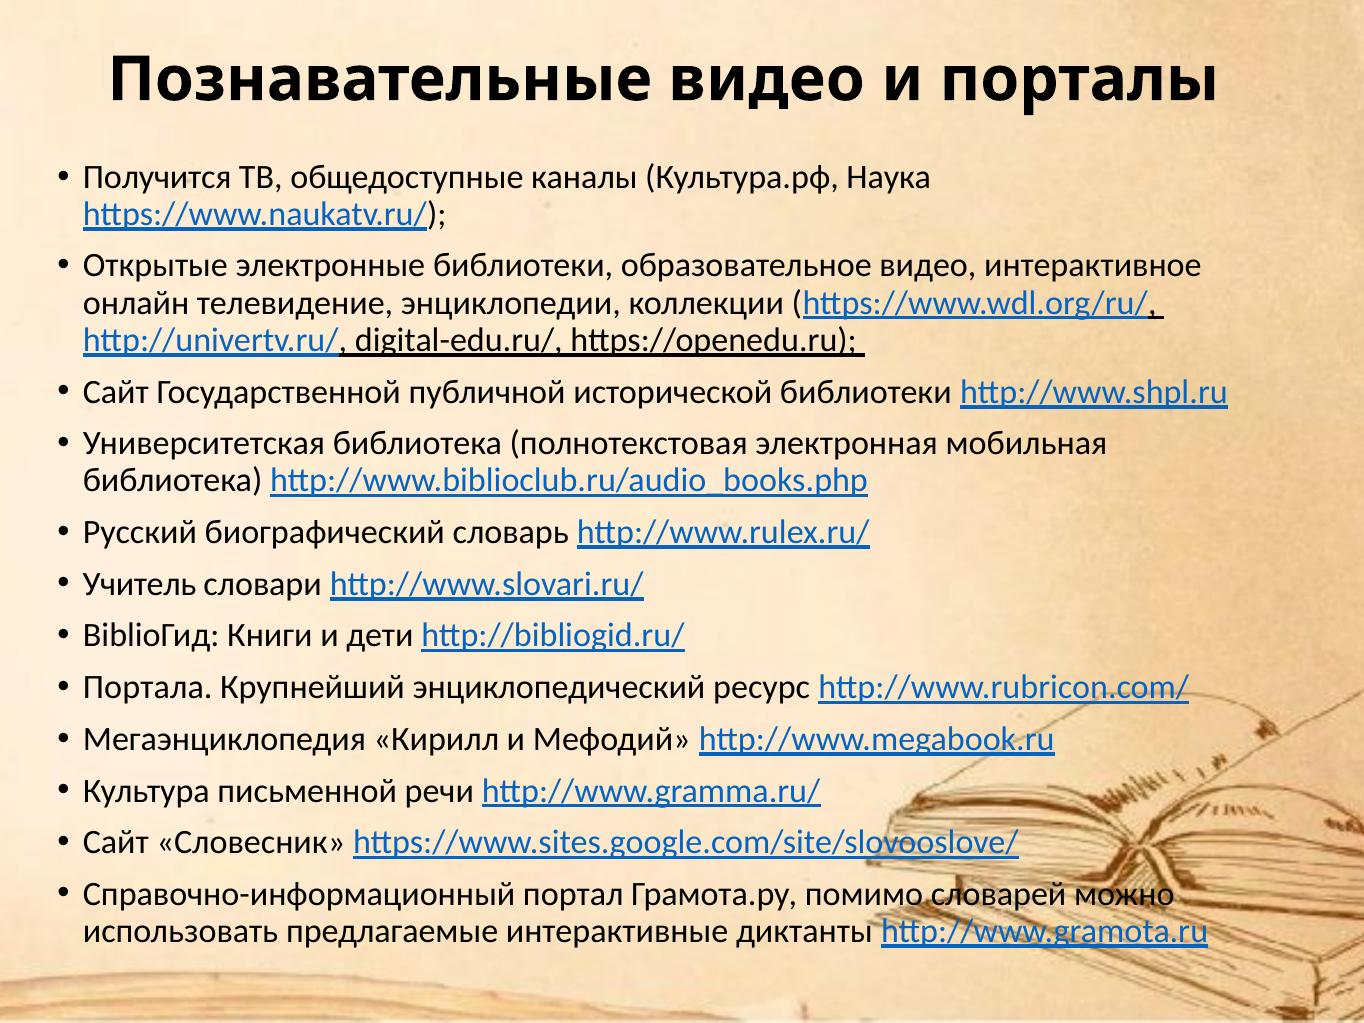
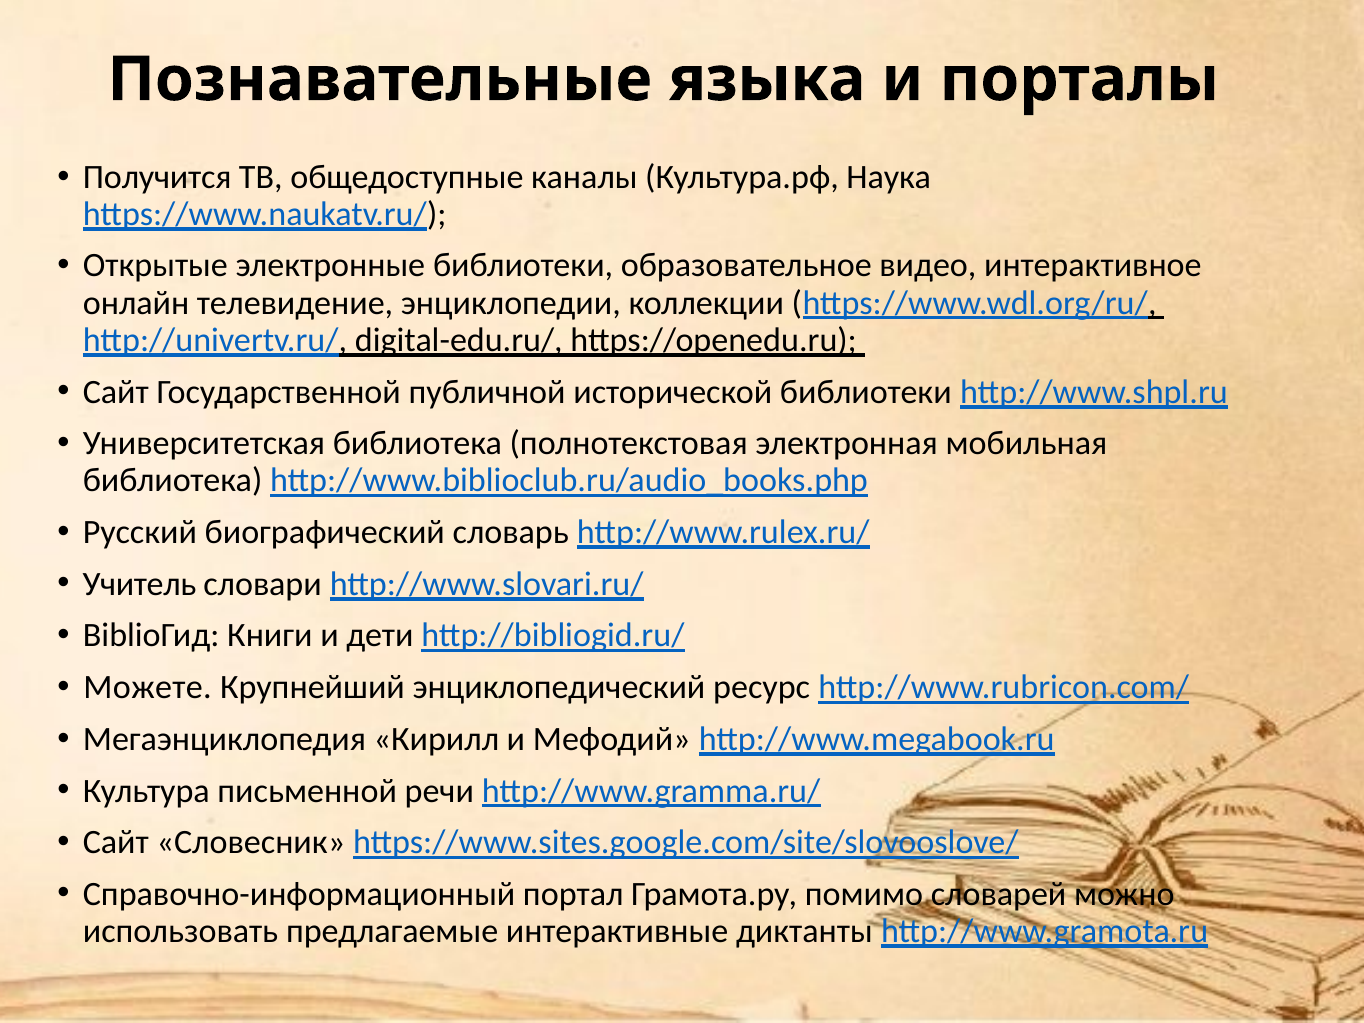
Познавательные видео: видео -> языка (767, 80)
Портала: Портала -> Можете (148, 687)
